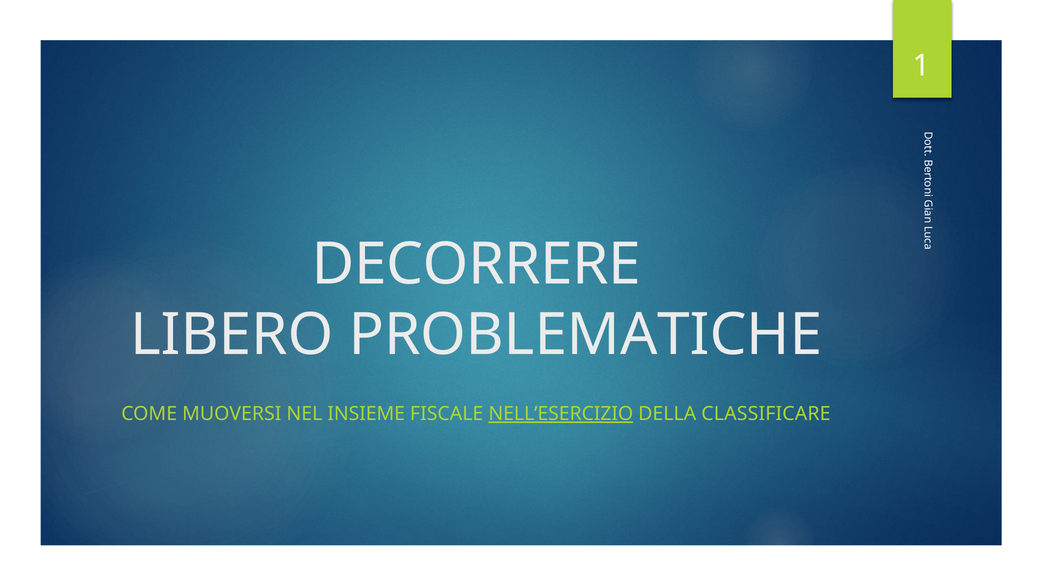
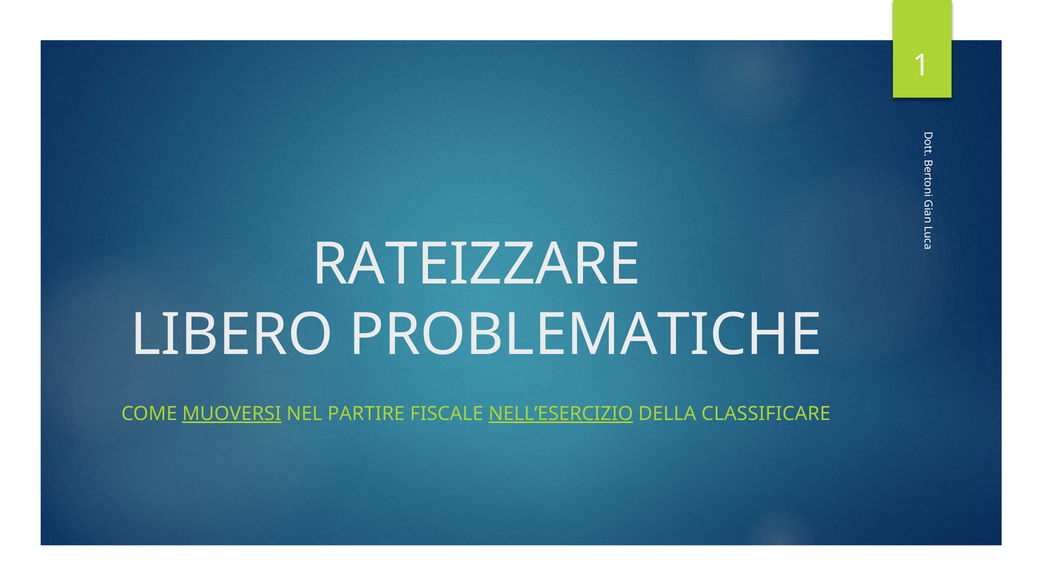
DECORRERE: DECORRERE -> RATEIZZARE (476, 265)
MUOVERSI underline: none -> present (232, 414)
INSIEME: INSIEME -> PARTIRE (366, 414)
